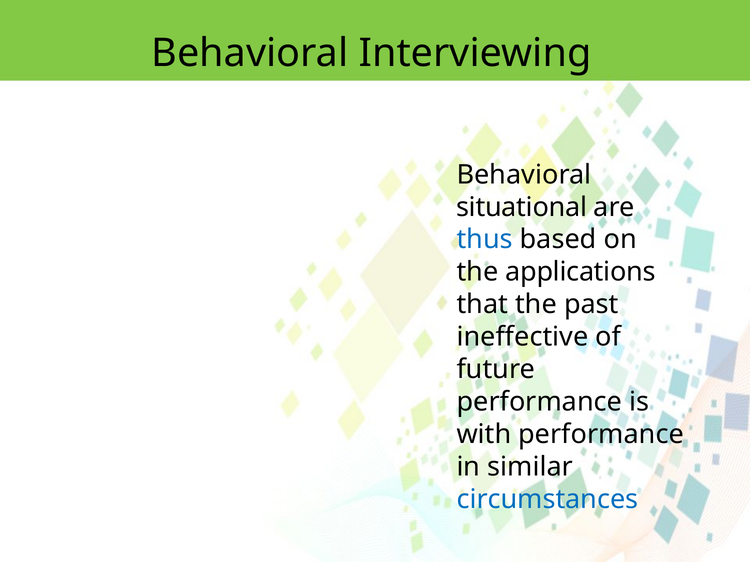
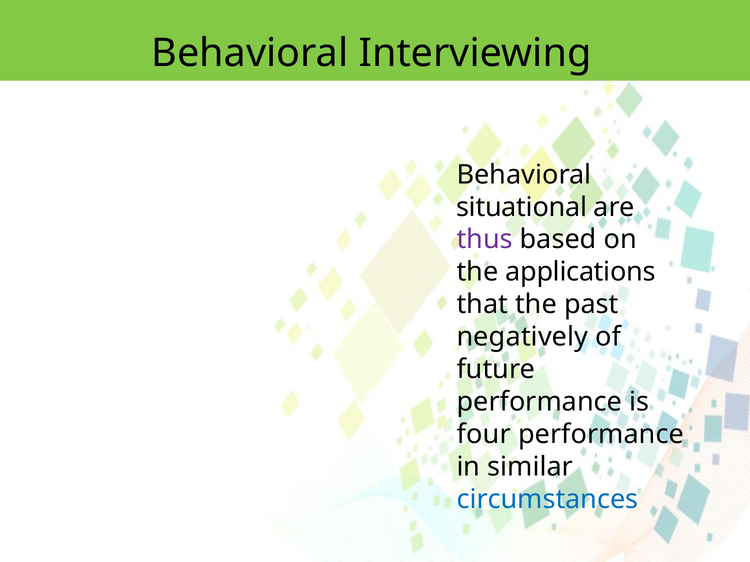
thus colour: blue -> purple (485, 240)
ineffective: ineffective -> negatively (522, 337)
with: with -> four (484, 435)
